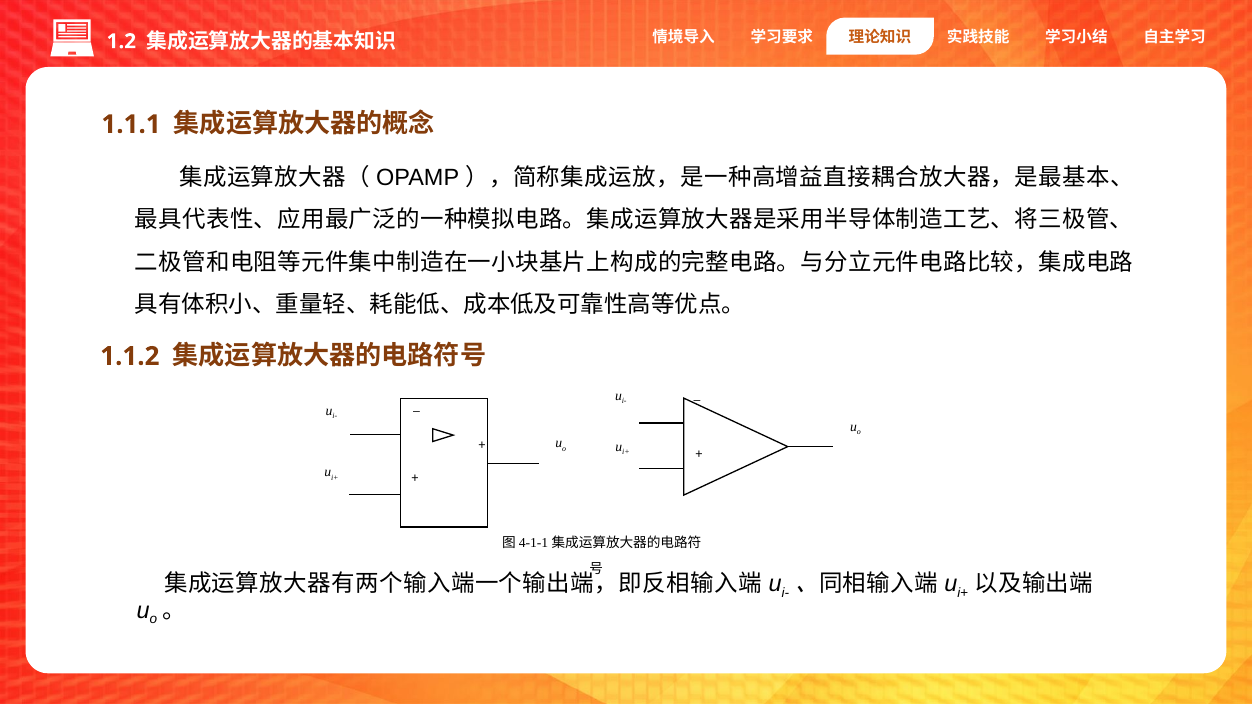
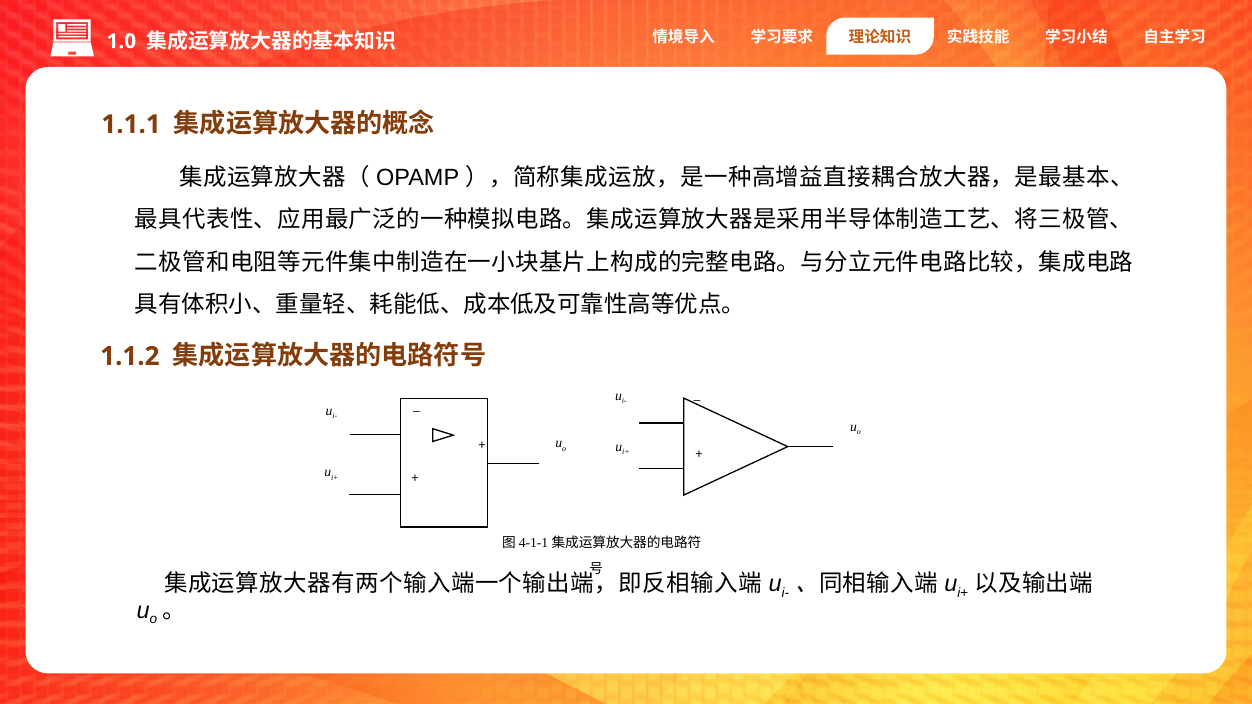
1.2: 1.2 -> 1.0 (121, 41)
